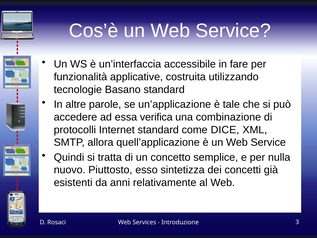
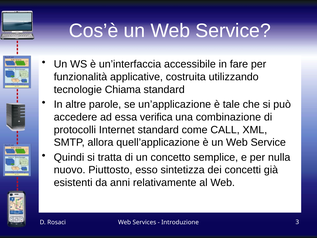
Basano: Basano -> Chiama (123, 90)
DICE: DICE -> CALL (225, 130)
